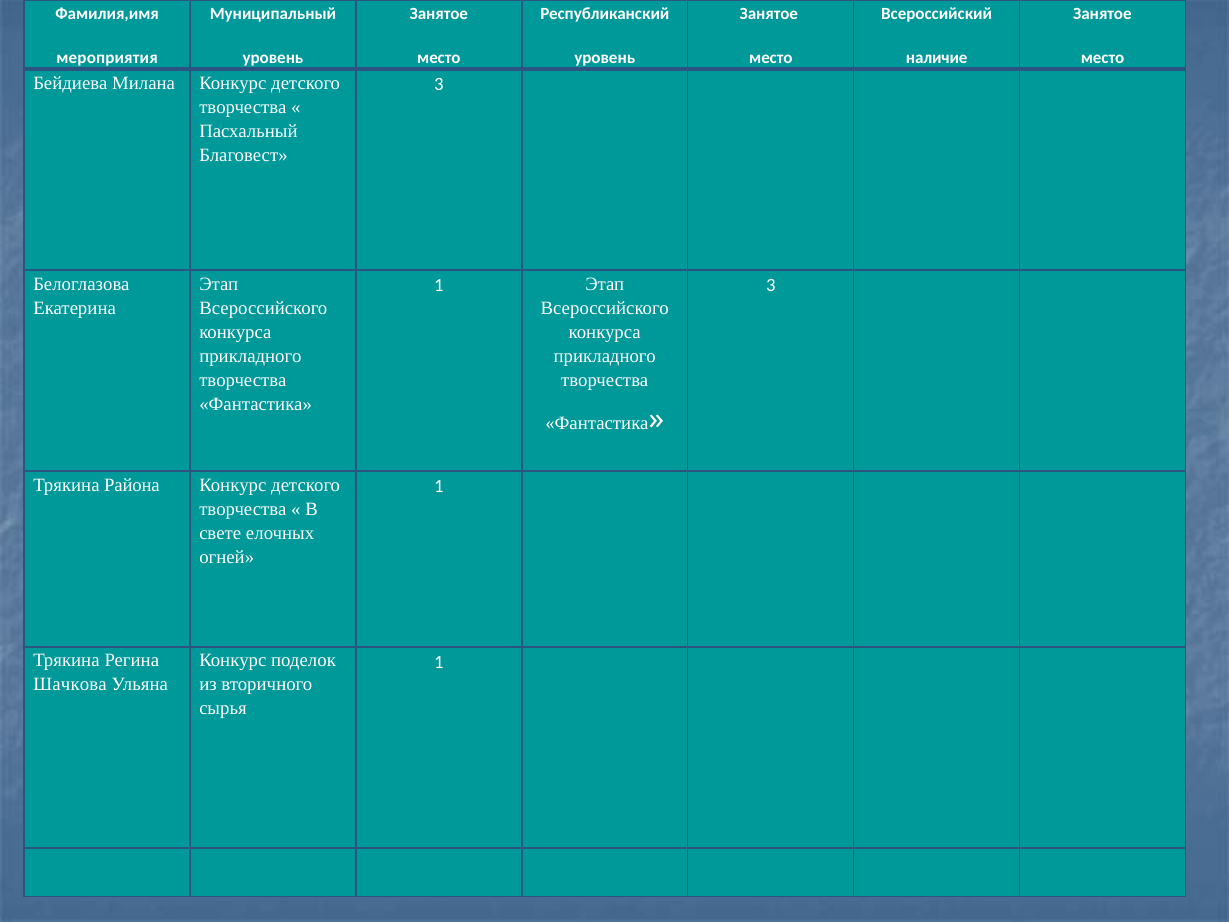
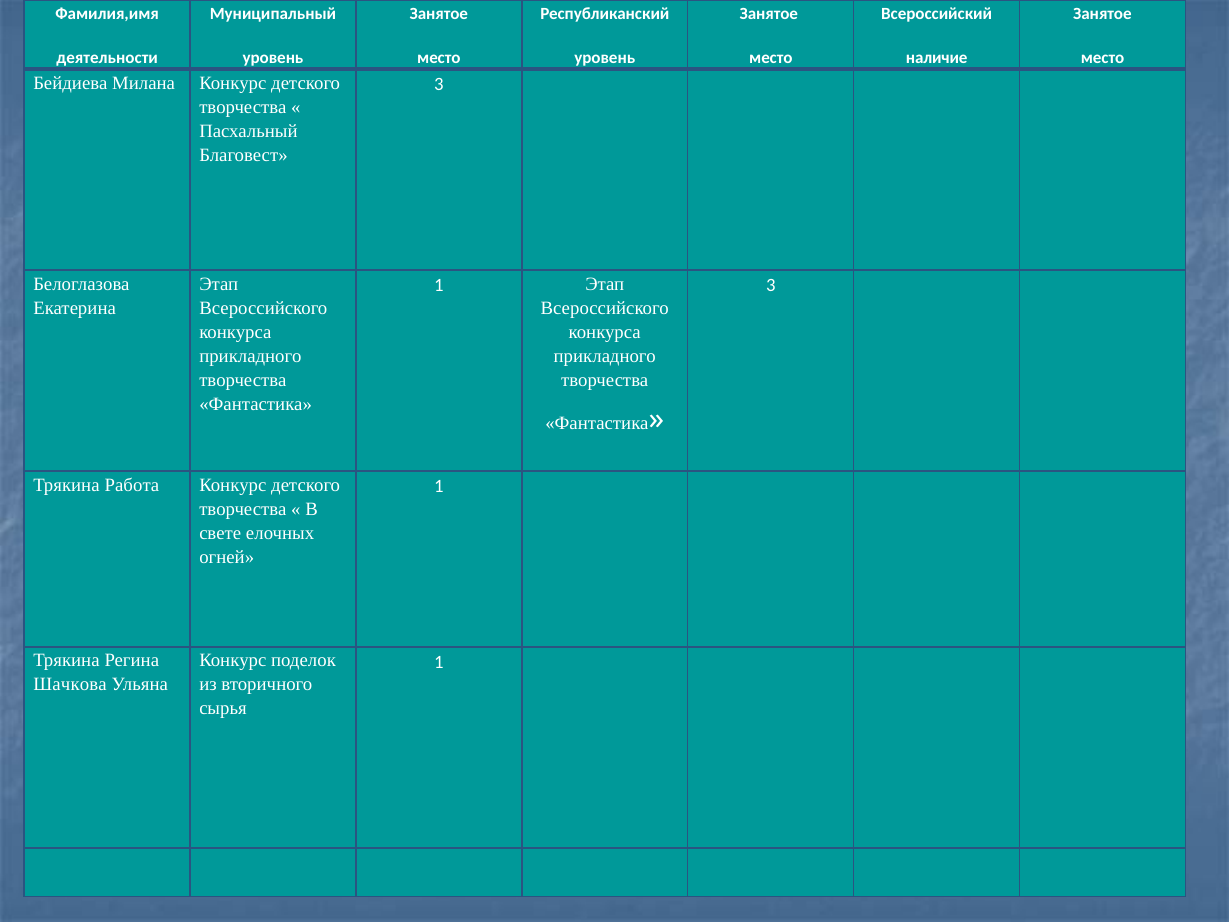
мероприятия: мероприятия -> деятельности (107, 58)
Района: Района -> Работа (132, 485)
